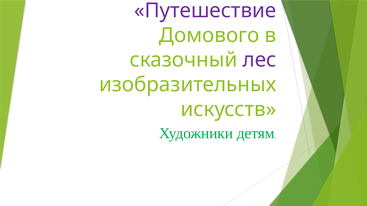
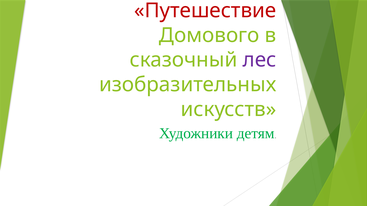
Путешествие colour: purple -> red (205, 11)
